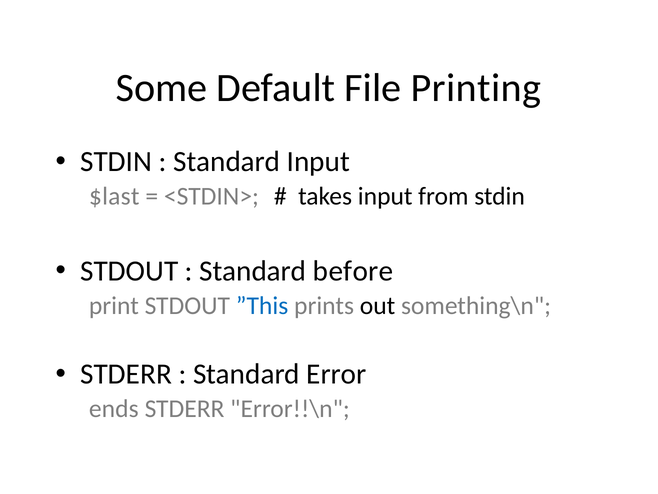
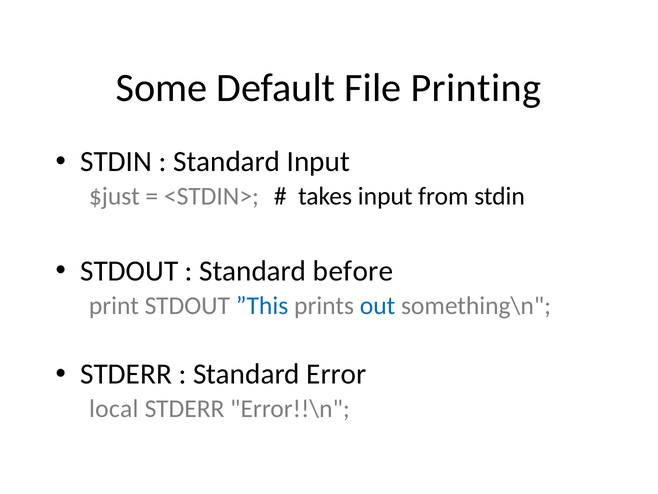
$last: $last -> $just (114, 196)
out colour: black -> blue (378, 305)
ends: ends -> local (114, 408)
